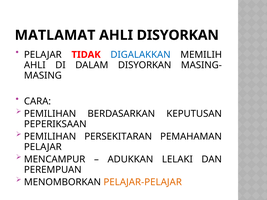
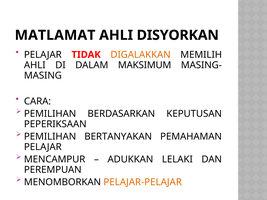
DIGALAKKAN colour: blue -> orange (141, 55)
DALAM DISYORKAN: DISYORKAN -> MAKSIMUM (145, 65)
PERSEKITARAN: PERSEKITARAN -> BERTANYAKAN (118, 137)
